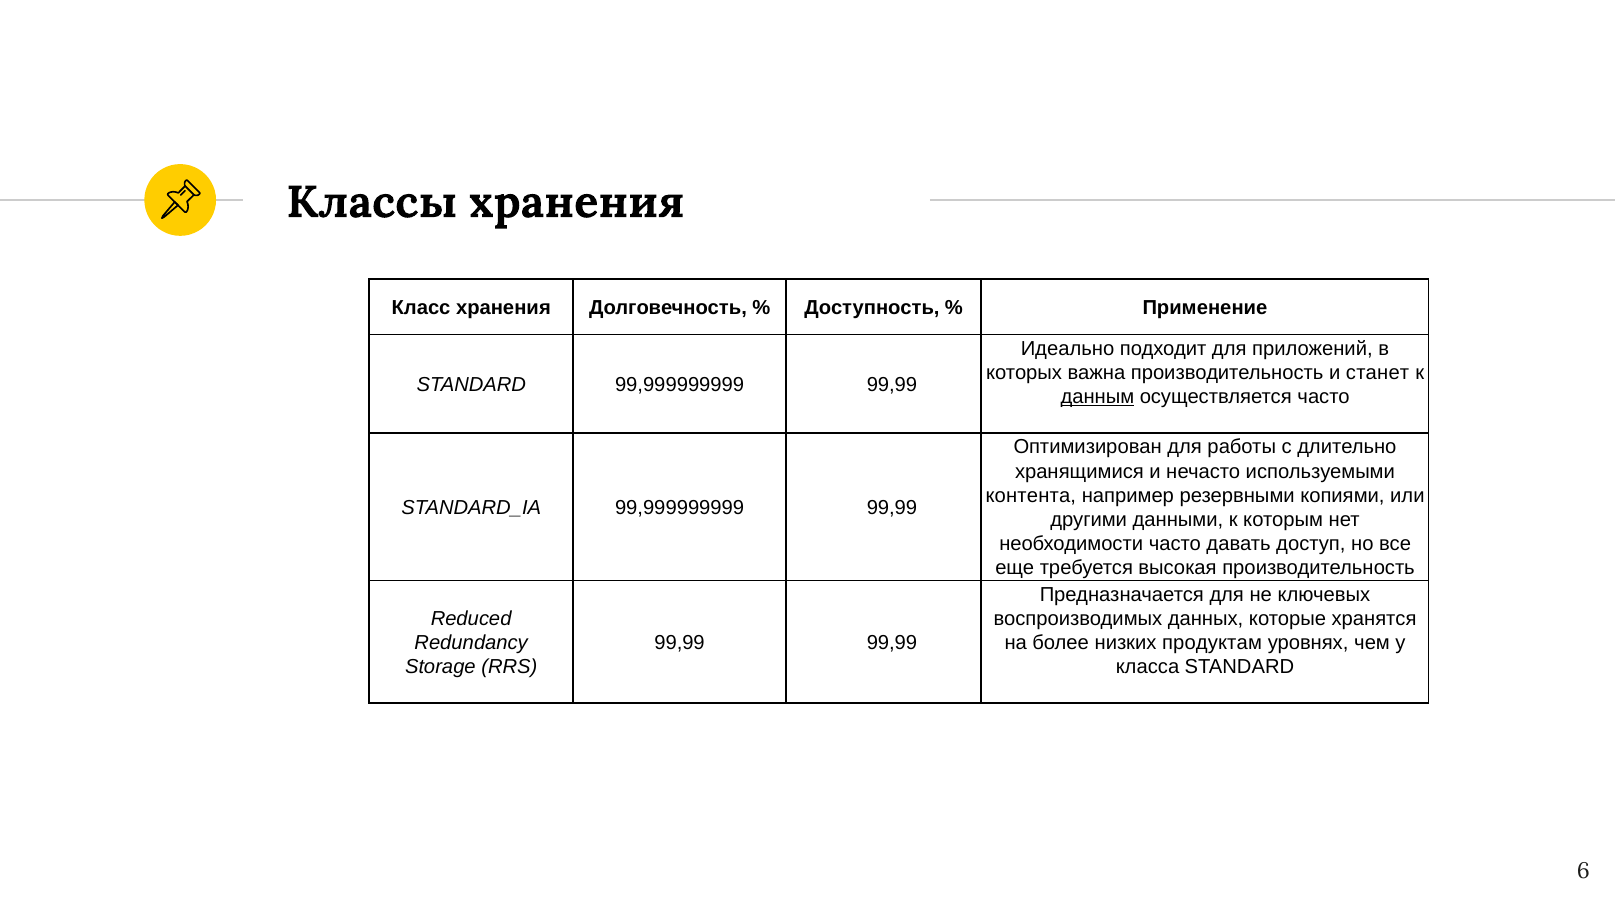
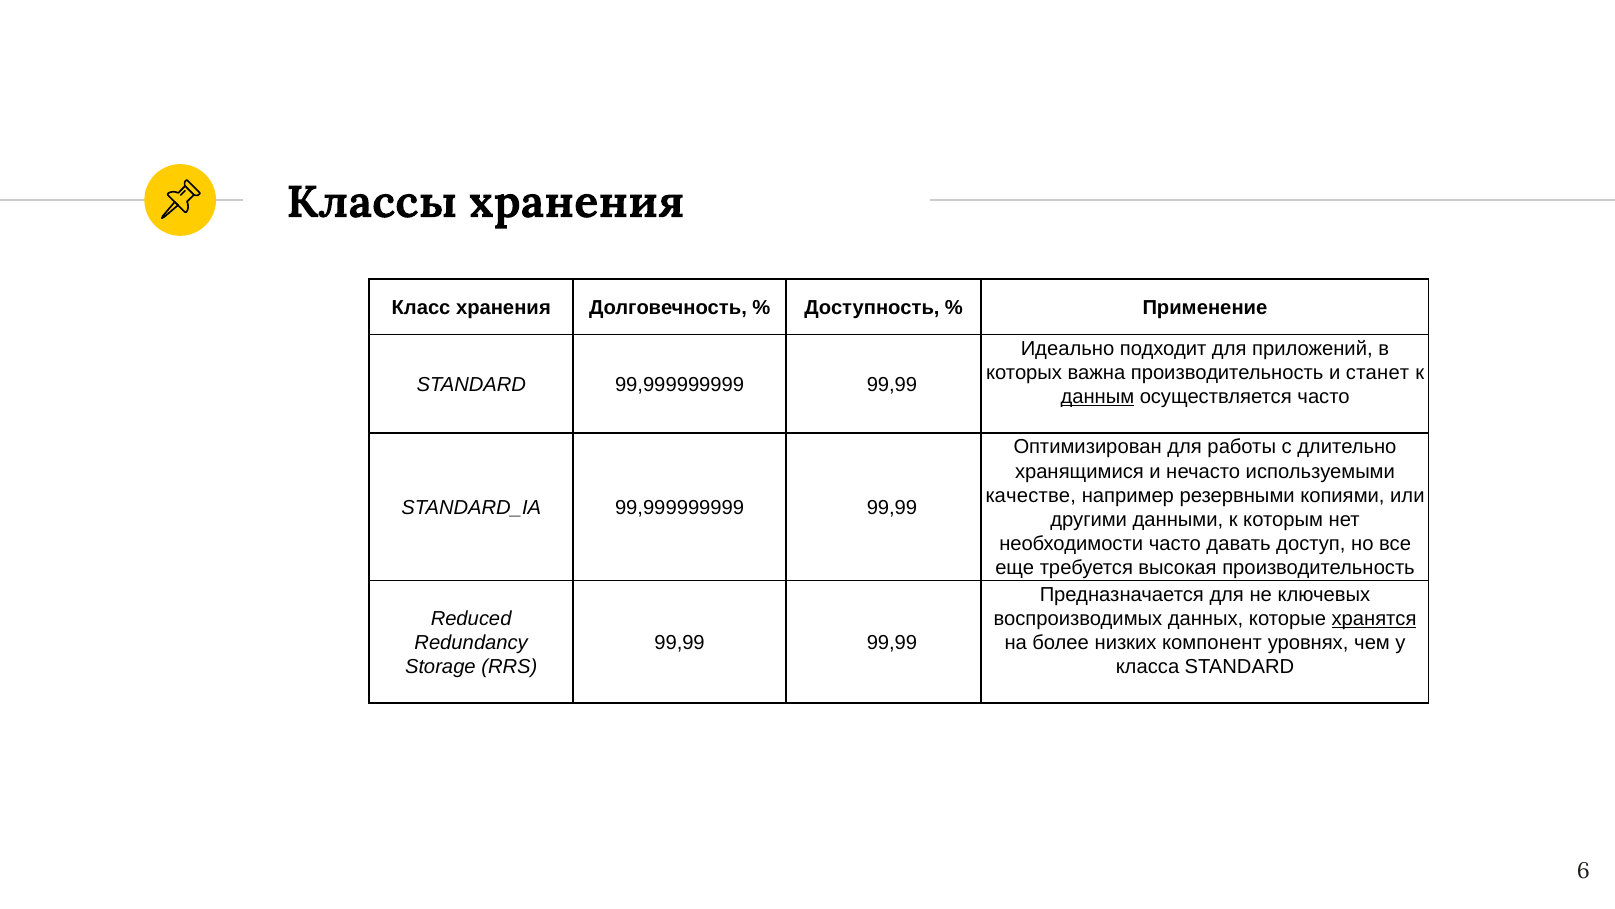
контента: контента -> качестве (1031, 495)
хранятся underline: none -> present (1374, 618)
продуктам: продуктам -> компонент (1212, 643)
